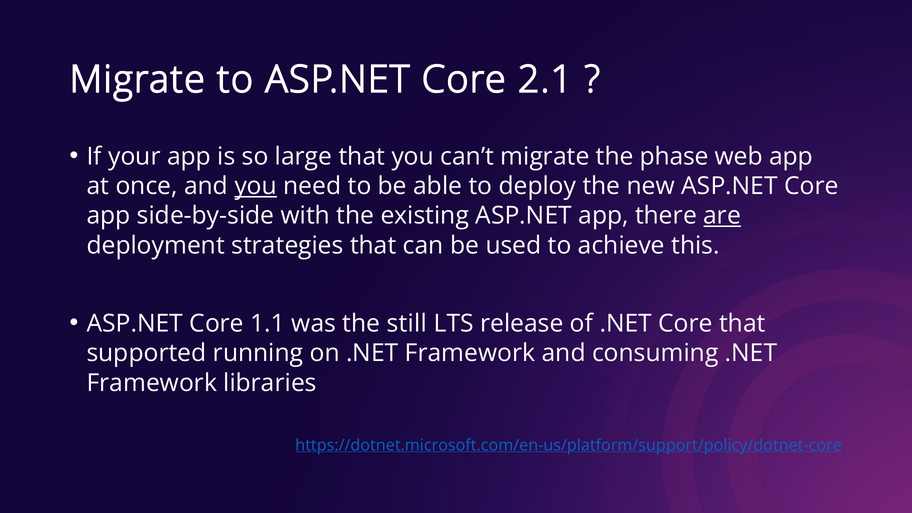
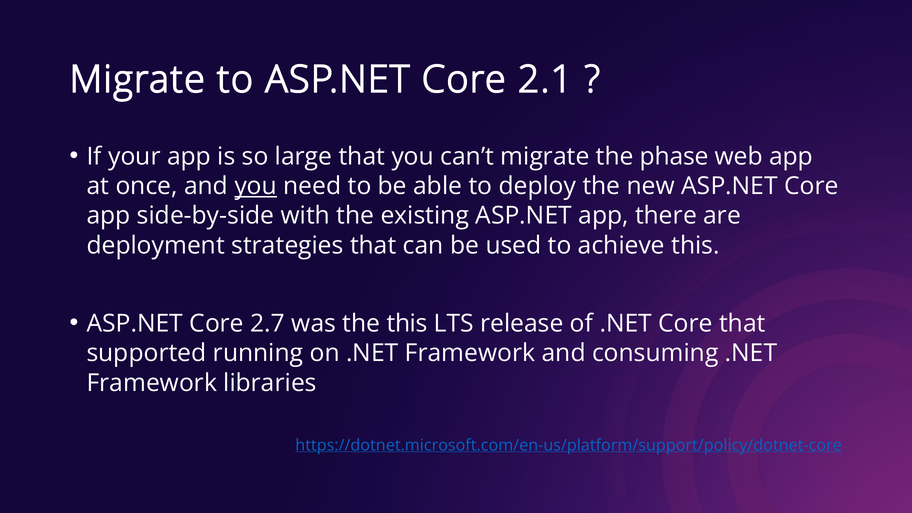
are underline: present -> none (722, 216)
1.1: 1.1 -> 2.7 (268, 324)
the still: still -> this (407, 324)
